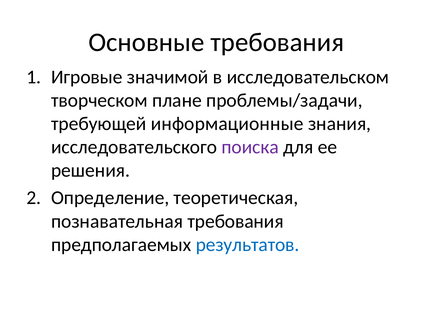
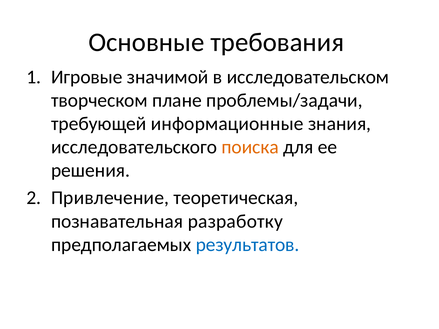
поиска colour: purple -> orange (250, 147)
Определение: Определение -> Привлечение (110, 198)
познавательная требования: требования -> разработку (235, 221)
